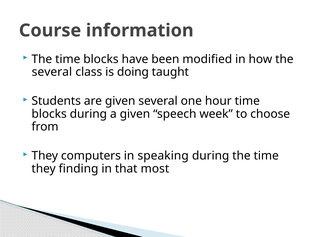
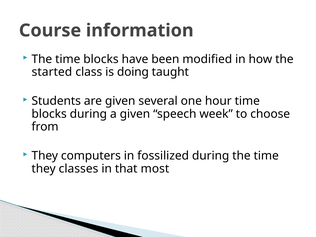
several: several -> started (52, 72)
speaking: speaking -> fossilized (163, 156)
finding: finding -> classes (79, 169)
